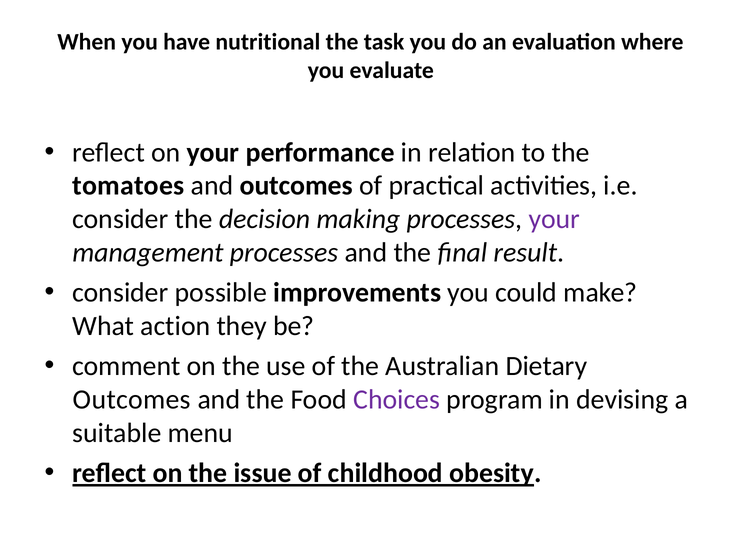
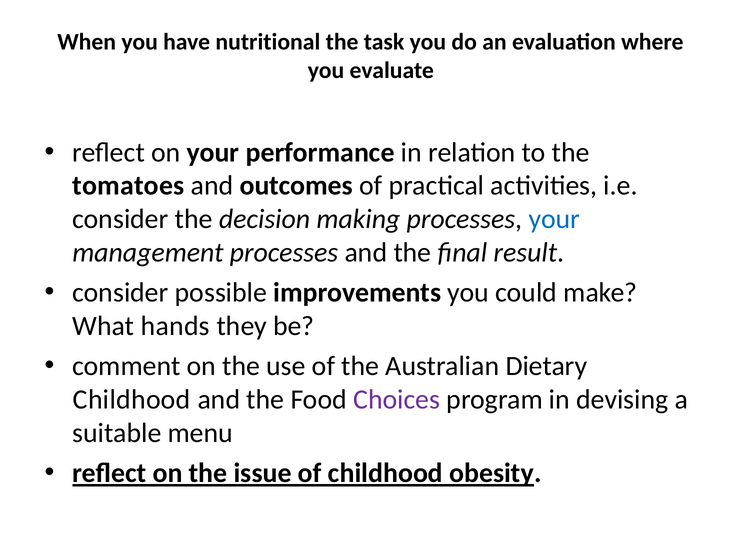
your colour: purple -> blue (554, 219)
action: action -> hands (175, 326)
Outcomes: Outcomes -> Childhood (132, 399)
